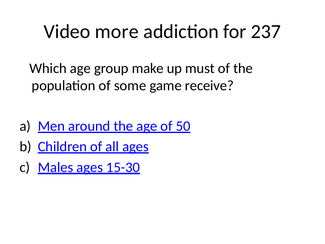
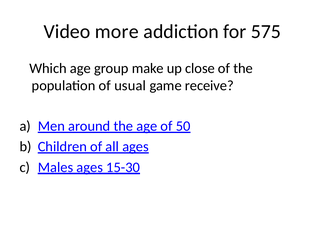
237: 237 -> 575 (266, 31)
must: must -> close (200, 68)
some: some -> usual (130, 86)
